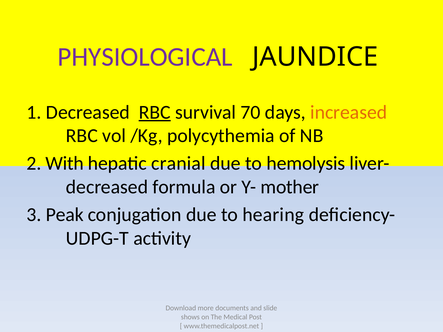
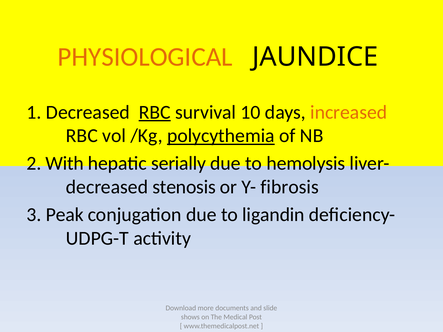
PHYSIOLOGICAL colour: purple -> orange (145, 57)
70: 70 -> 10 (251, 112)
polycythemia underline: none -> present (221, 136)
cranial: cranial -> serially (179, 164)
formula: formula -> stenosis (184, 187)
mother: mother -> fibrosis (290, 187)
hearing: hearing -> ligandin (273, 215)
